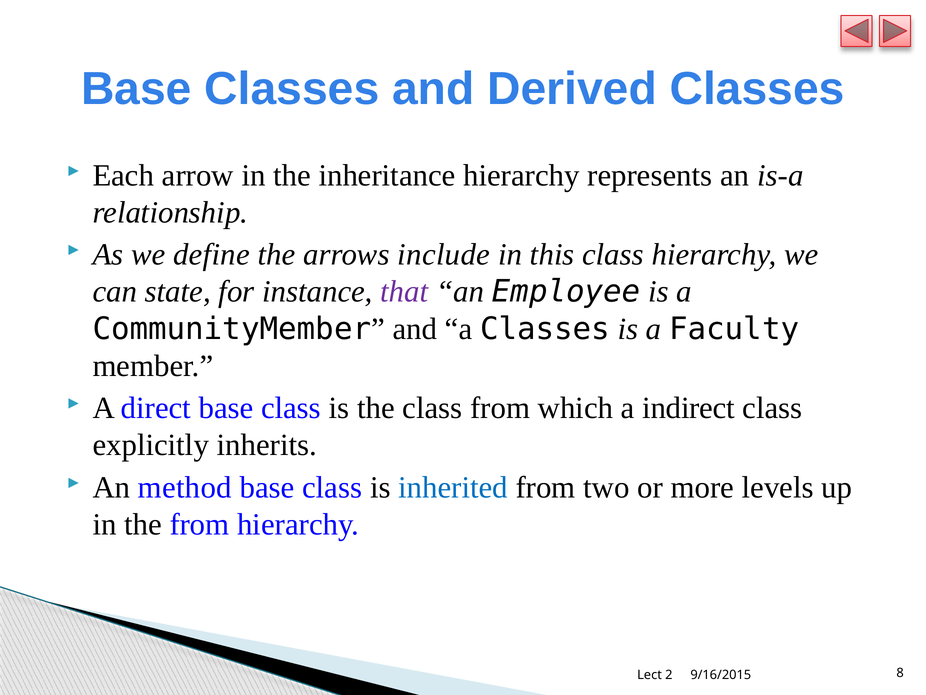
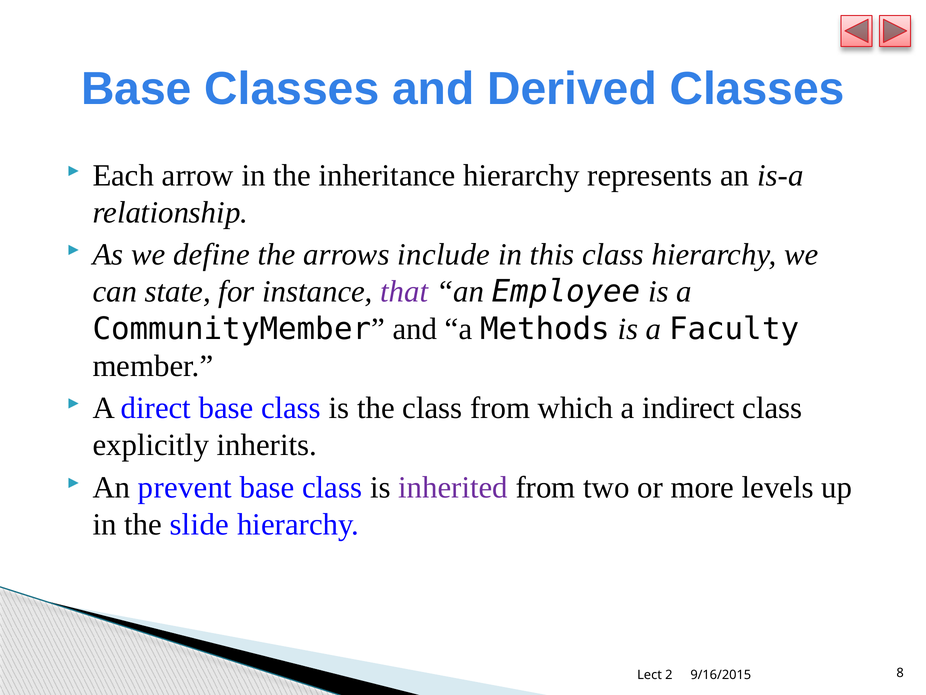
a Classes: Classes -> Methods (545, 329)
method: method -> prevent (185, 487)
inherited colour: blue -> purple (453, 487)
the from: from -> slide (199, 524)
